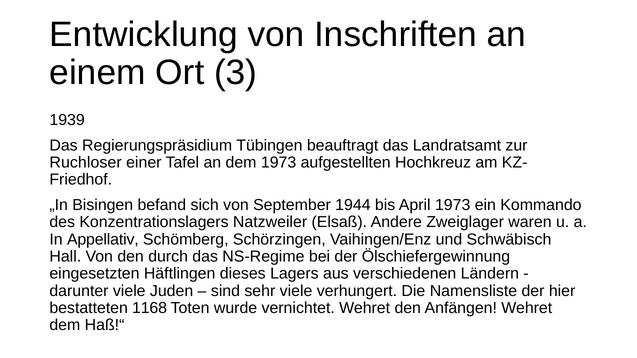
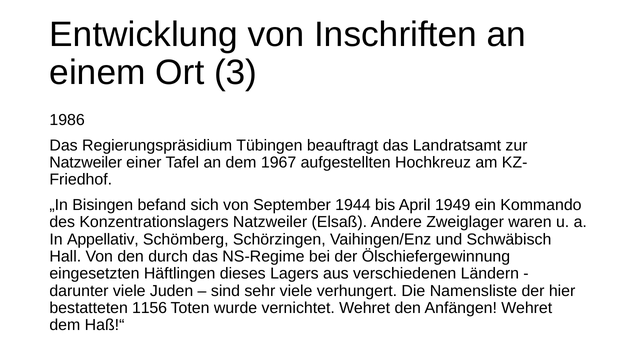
1939: 1939 -> 1986 (67, 120)
Ruchloser: Ruchloser -> Natzweiler (86, 163)
dem 1973: 1973 -> 1967 (279, 163)
April 1973: 1973 -> 1949 (453, 205)
1168: 1168 -> 1156 (150, 308)
